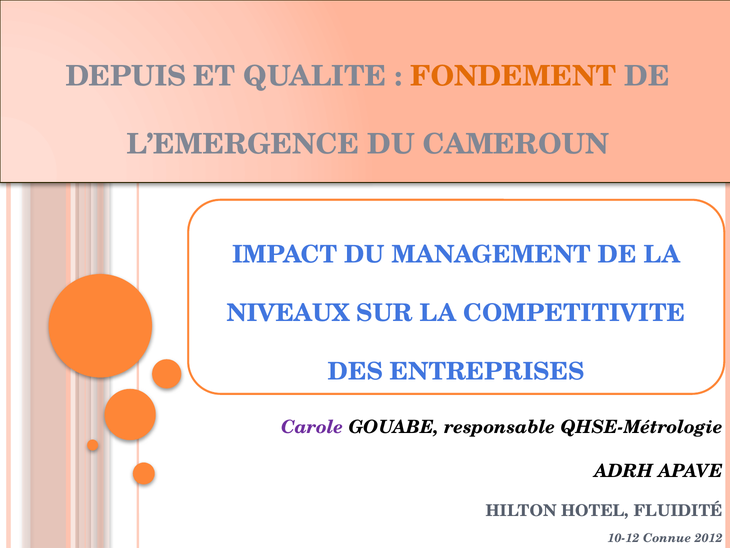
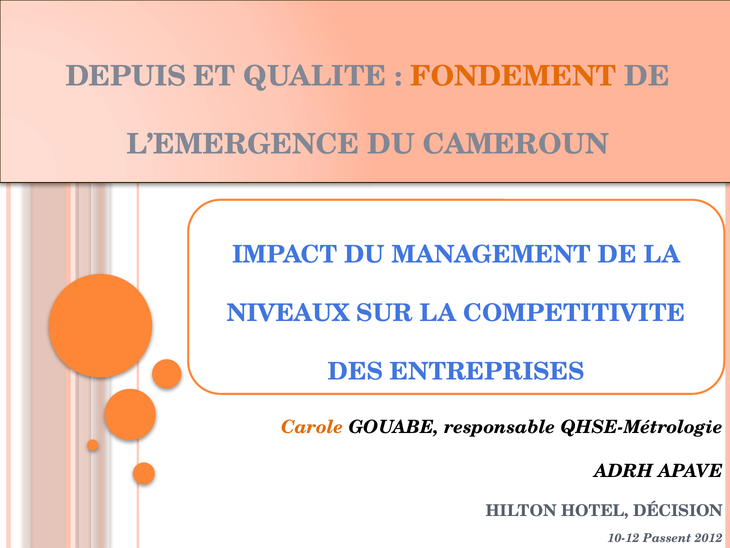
Carole colour: purple -> orange (312, 427)
FLUIDITÉ: FLUIDITÉ -> DÉCISION (678, 511)
Connue: Connue -> Passent (667, 538)
